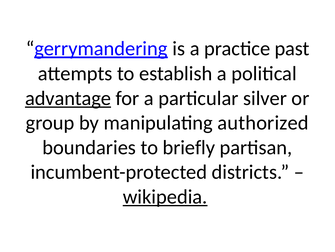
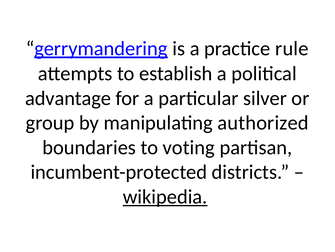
past: past -> rule (292, 48)
advantage underline: present -> none (68, 98)
briefly: briefly -> voting (189, 147)
